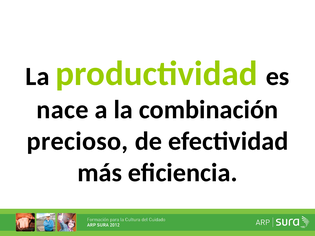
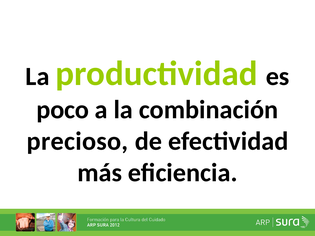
nace: nace -> poco (63, 110)
